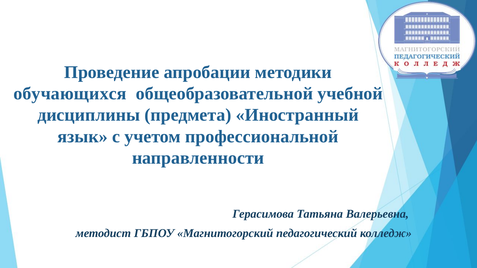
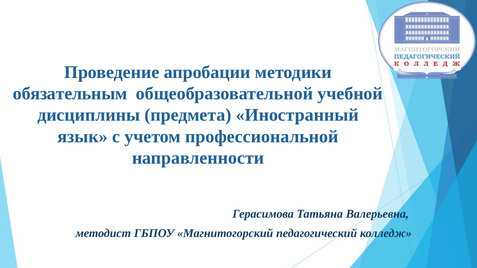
обучающихся: обучающихся -> обязательным (70, 94)
